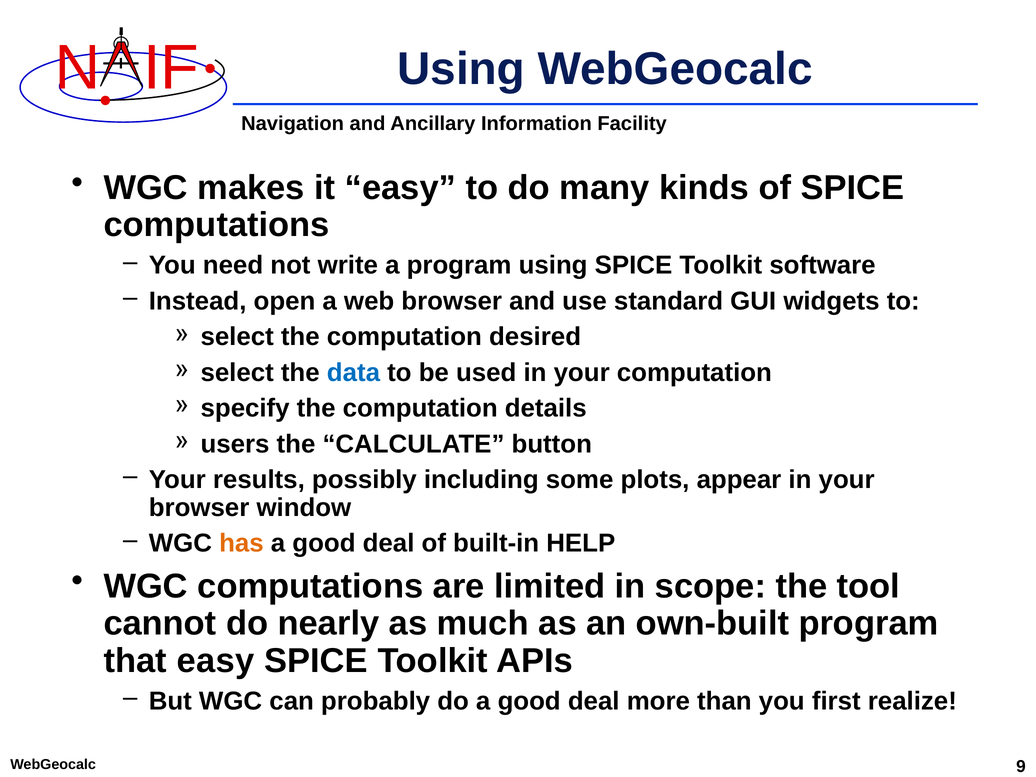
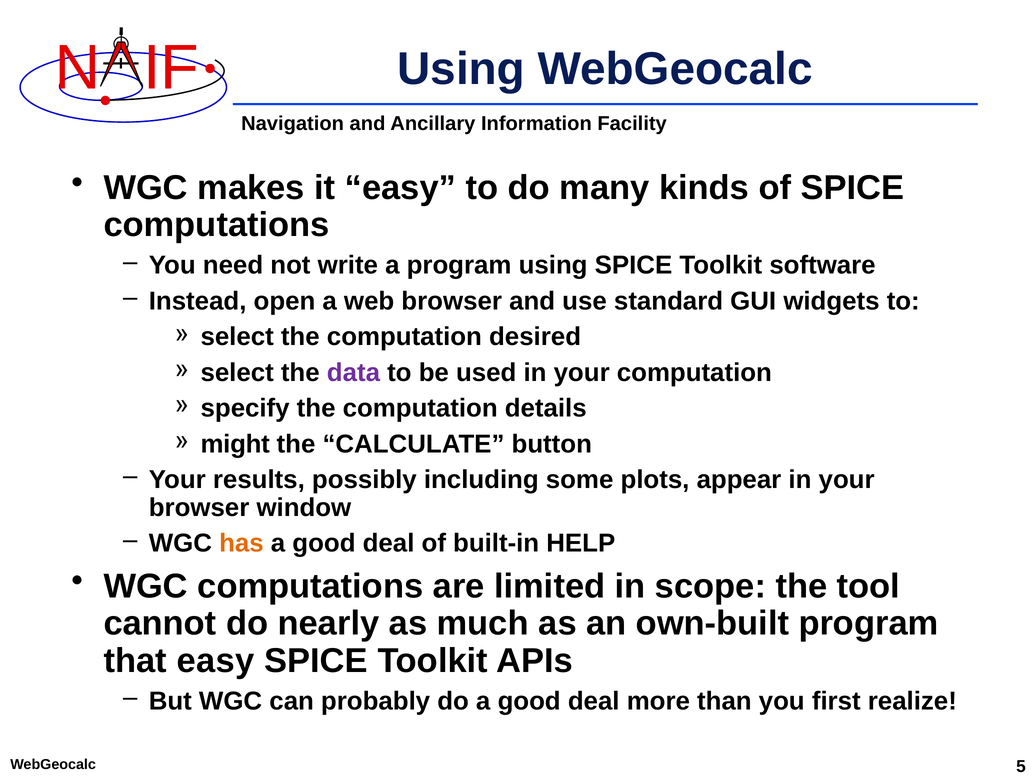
data colour: blue -> purple (353, 373)
users: users -> might (235, 444)
9: 9 -> 5 (1021, 767)
